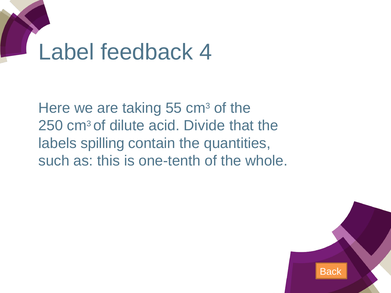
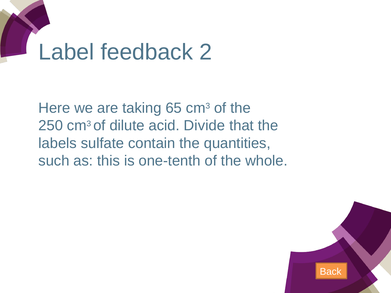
4: 4 -> 2 (206, 52)
55: 55 -> 65 (174, 108)
spilling: spilling -> sulfate (102, 143)
